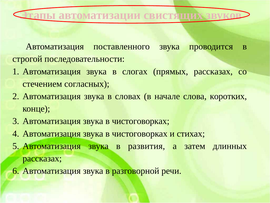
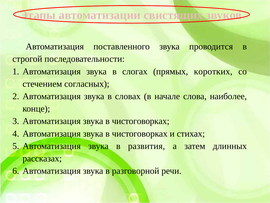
прямых рассказах: рассказах -> коротких (213, 71)
коротких: коротких -> наиболее (228, 96)
